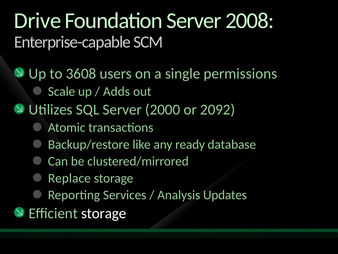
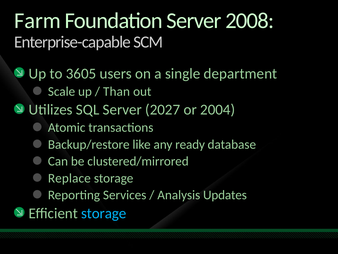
Drive: Drive -> Farm (38, 21)
3608: 3608 -> 3605 (81, 73)
permissions: permissions -> department (240, 73)
Adds: Adds -> Than (116, 91)
2000: 2000 -> 2027 (163, 109)
2092: 2092 -> 2004 (218, 109)
storage colour: white -> light blue (104, 213)
